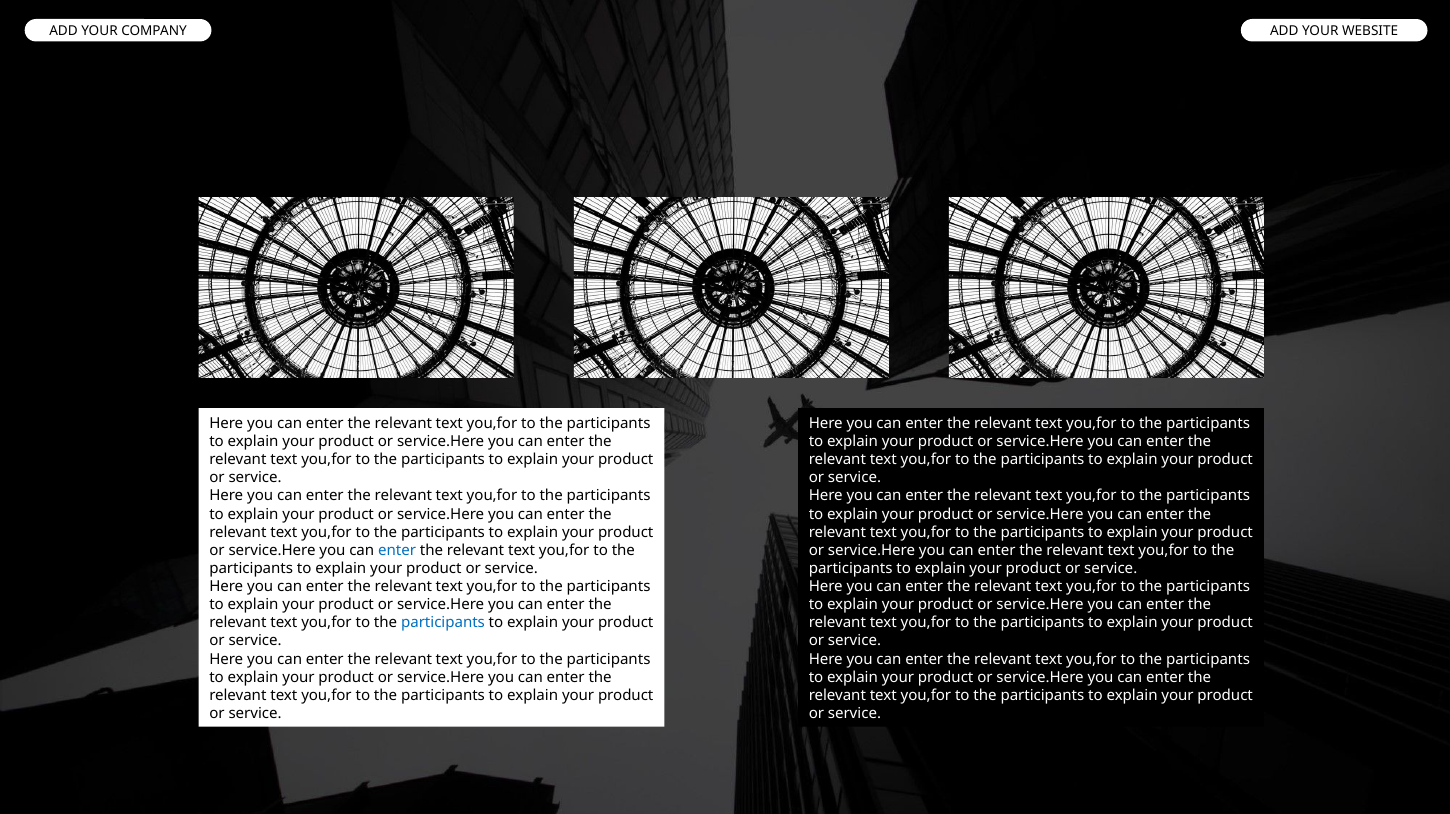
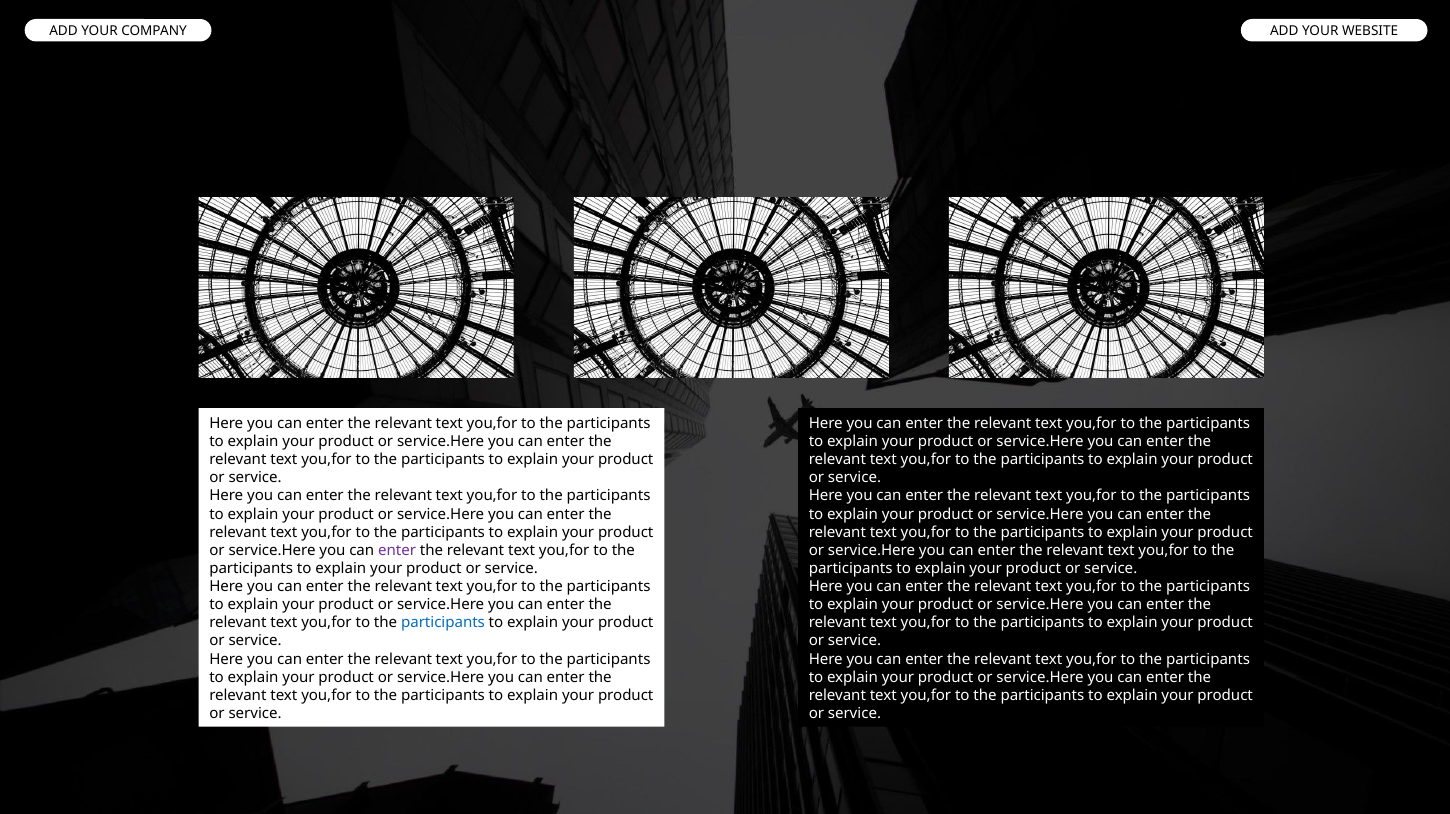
enter colour: blue -> purple (397, 551)
